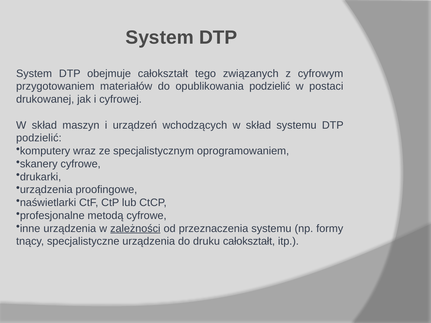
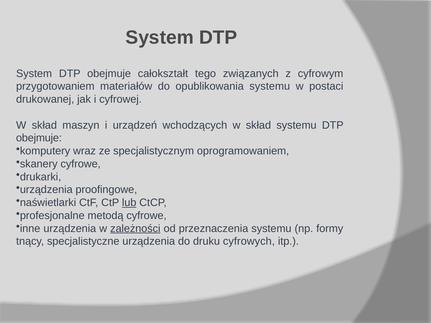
opublikowania podzielić: podzielić -> systemu (270, 86)
podzielić: podzielić -> obejmuje (39, 138)
lub underline: none -> present (129, 203)
druku całokształt: całokształt -> cyfrowych (249, 242)
